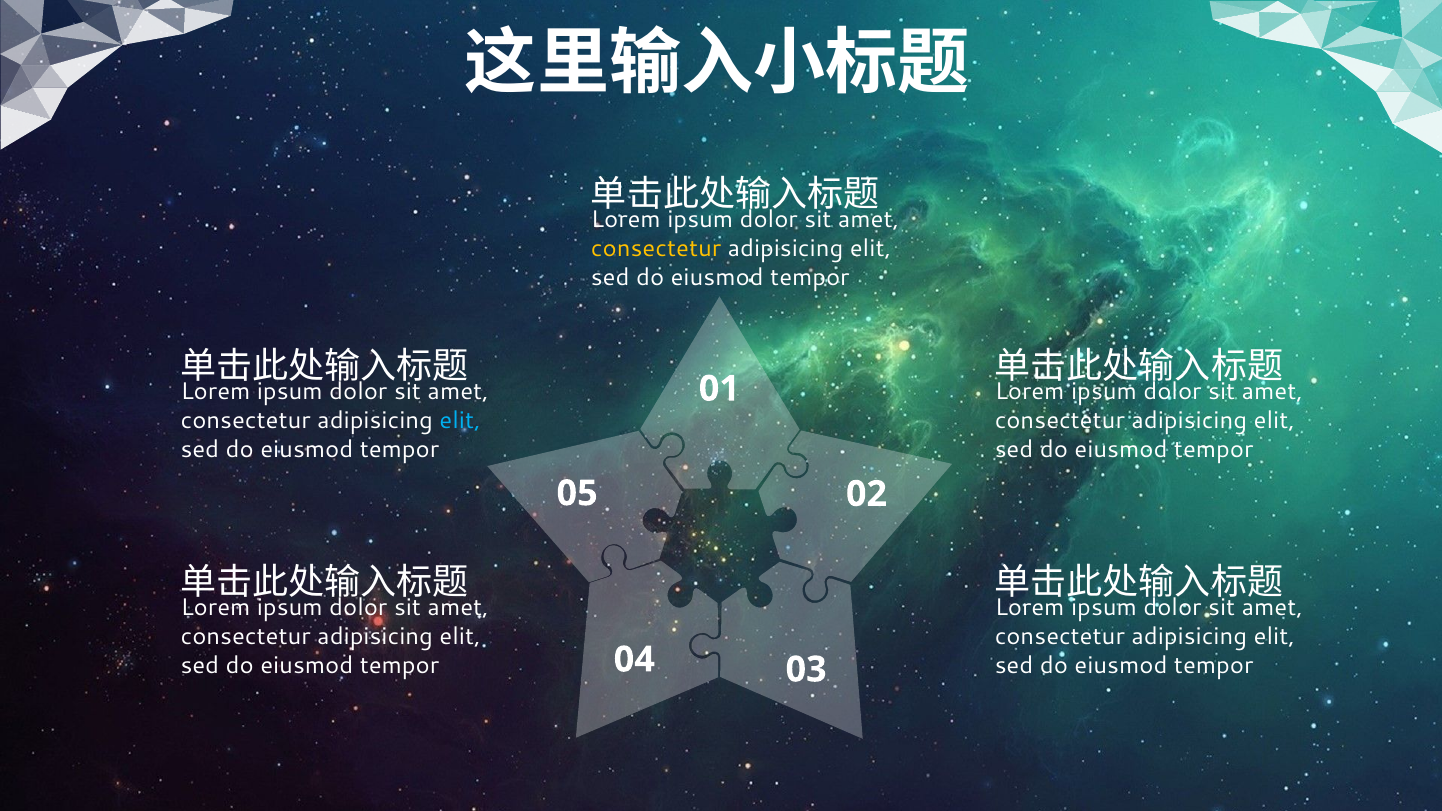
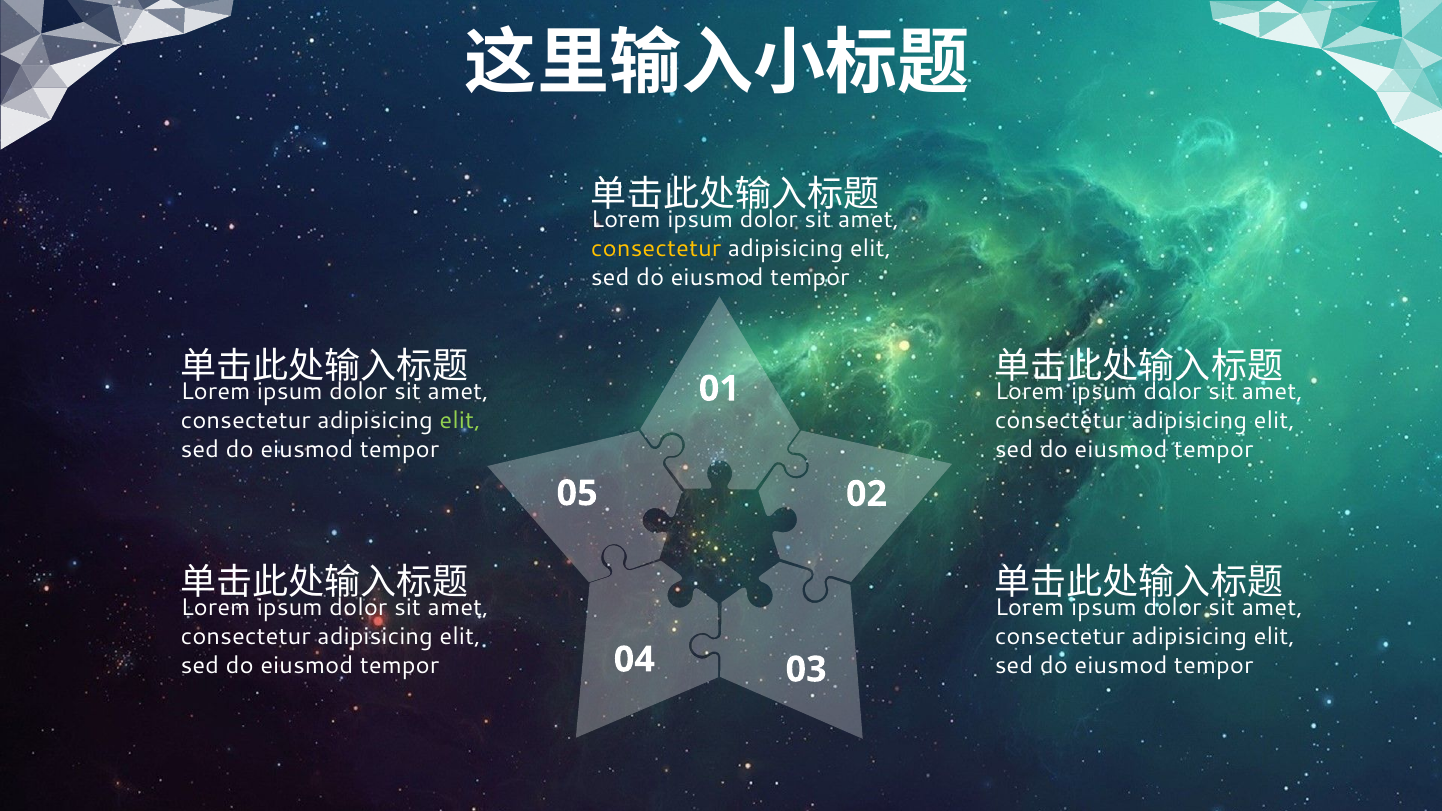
elit colour: light blue -> light green (460, 421)
